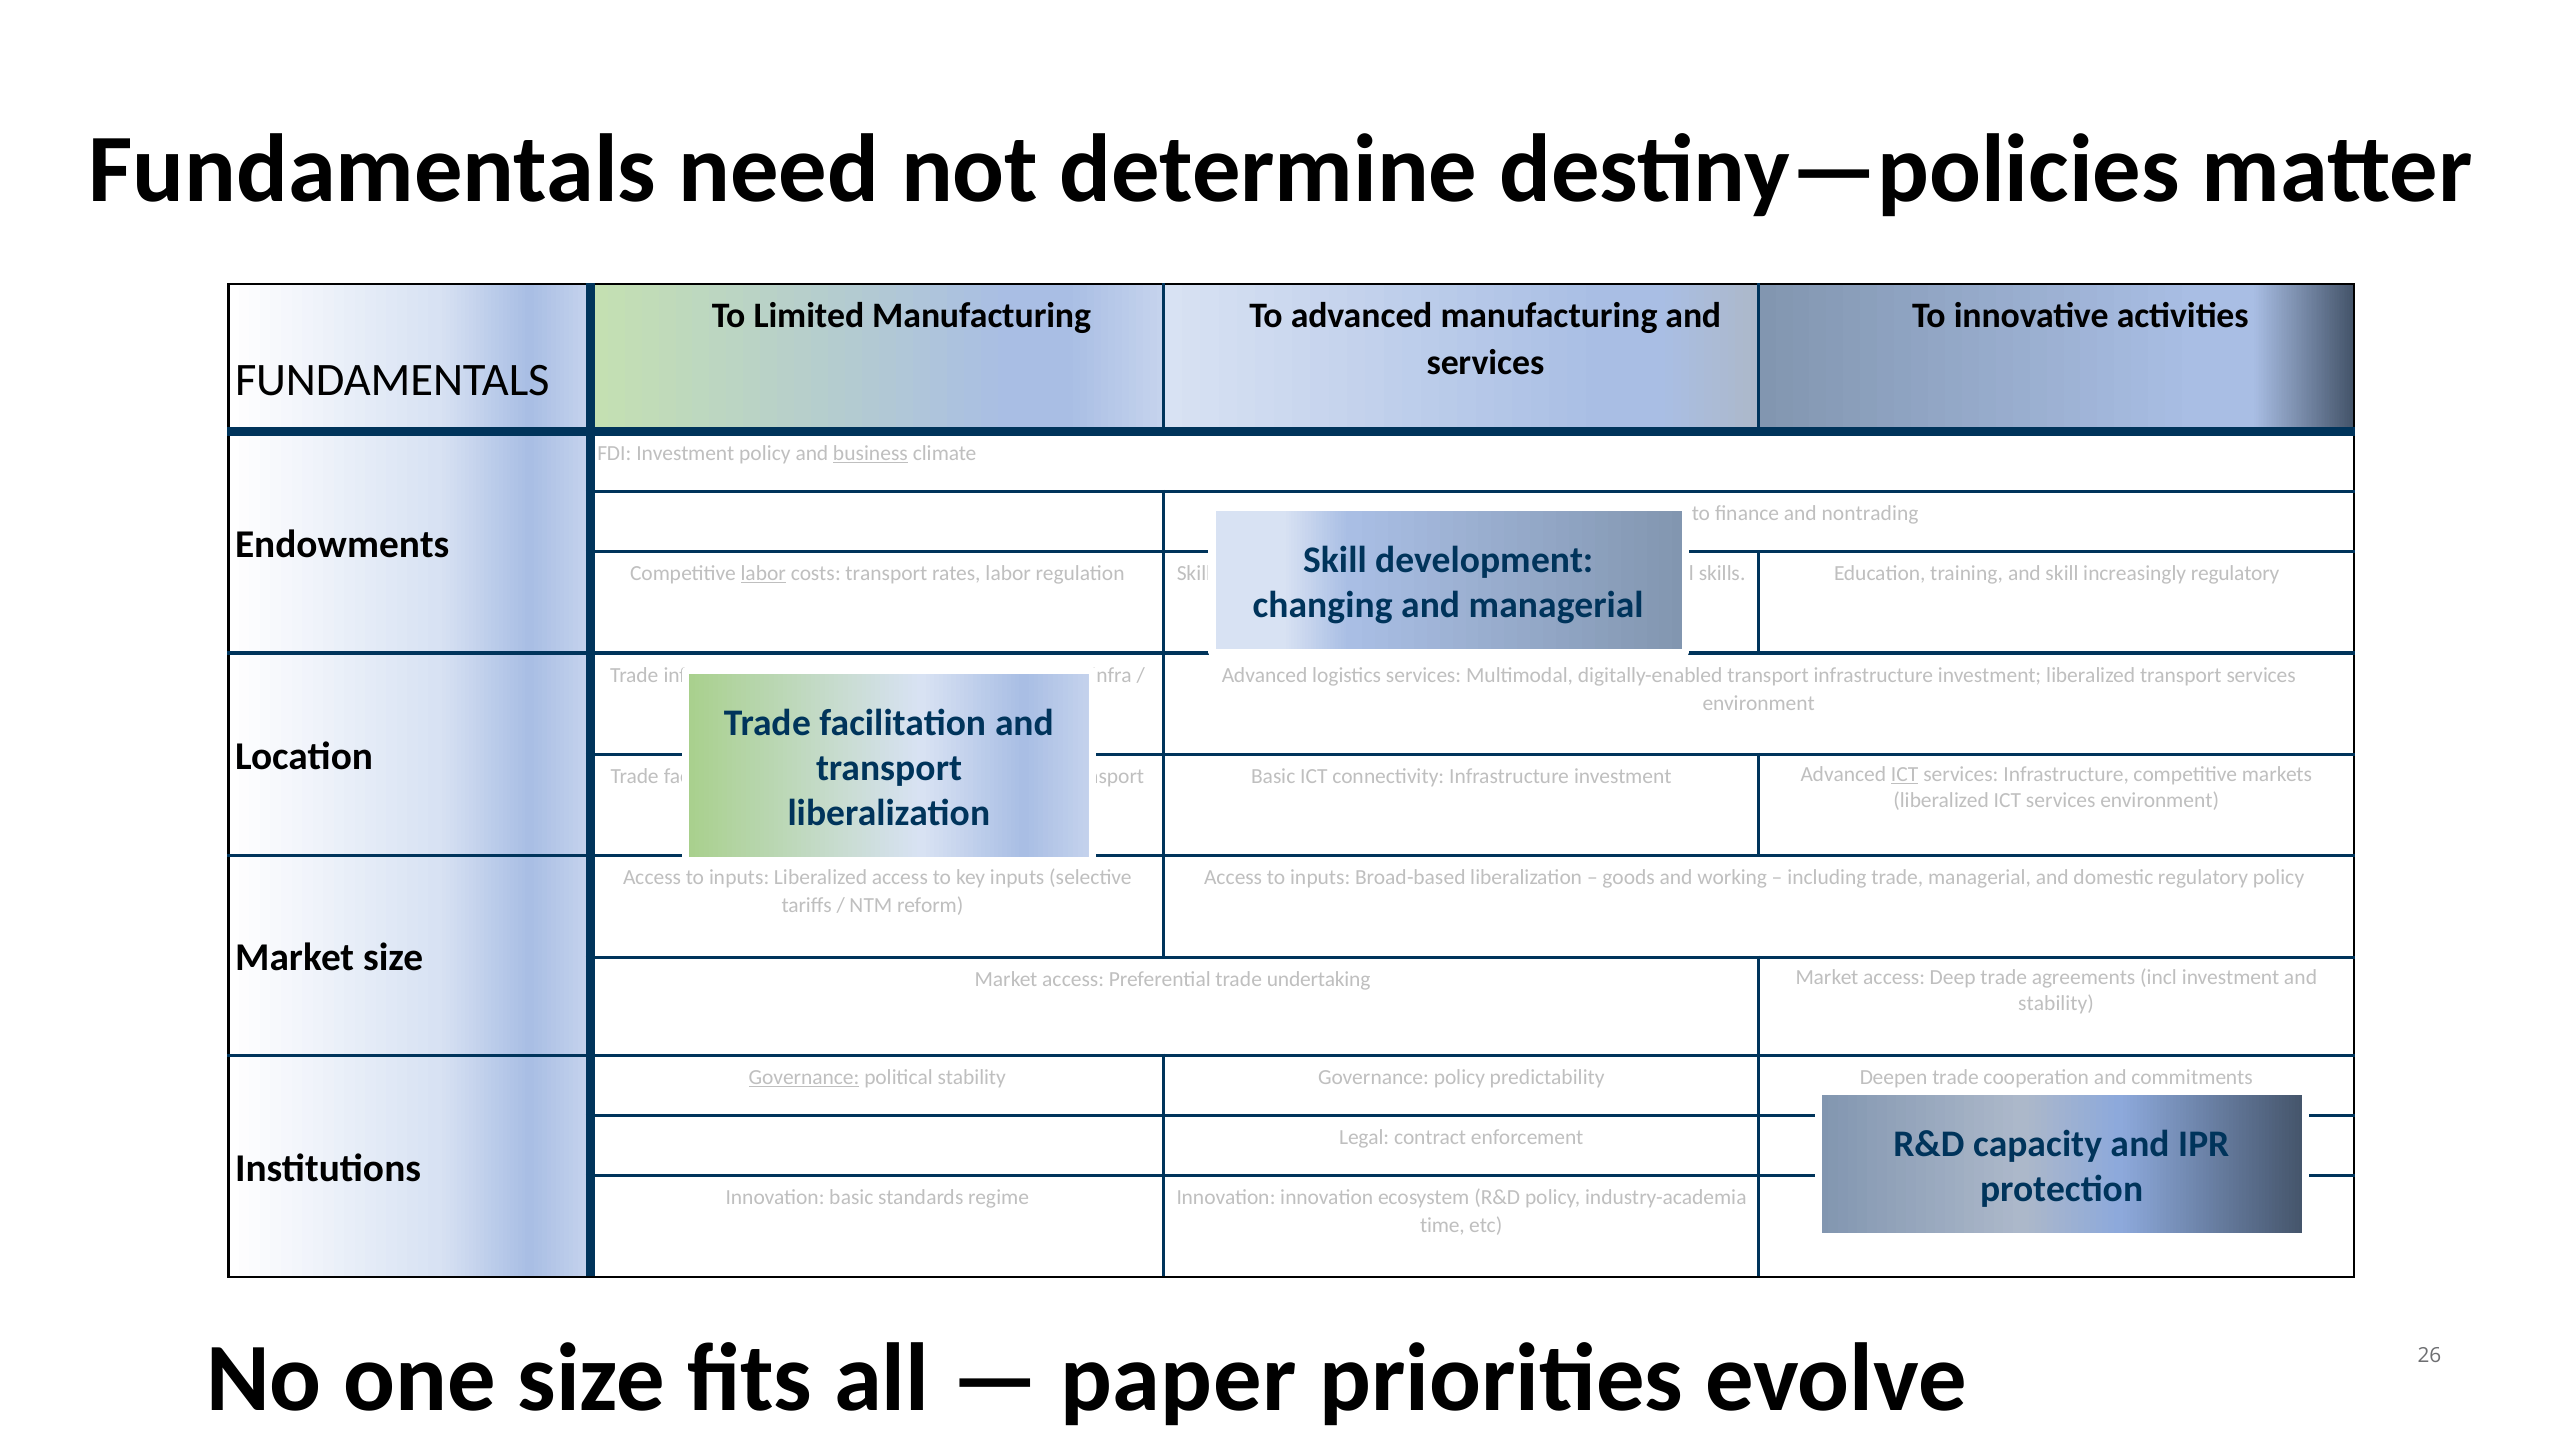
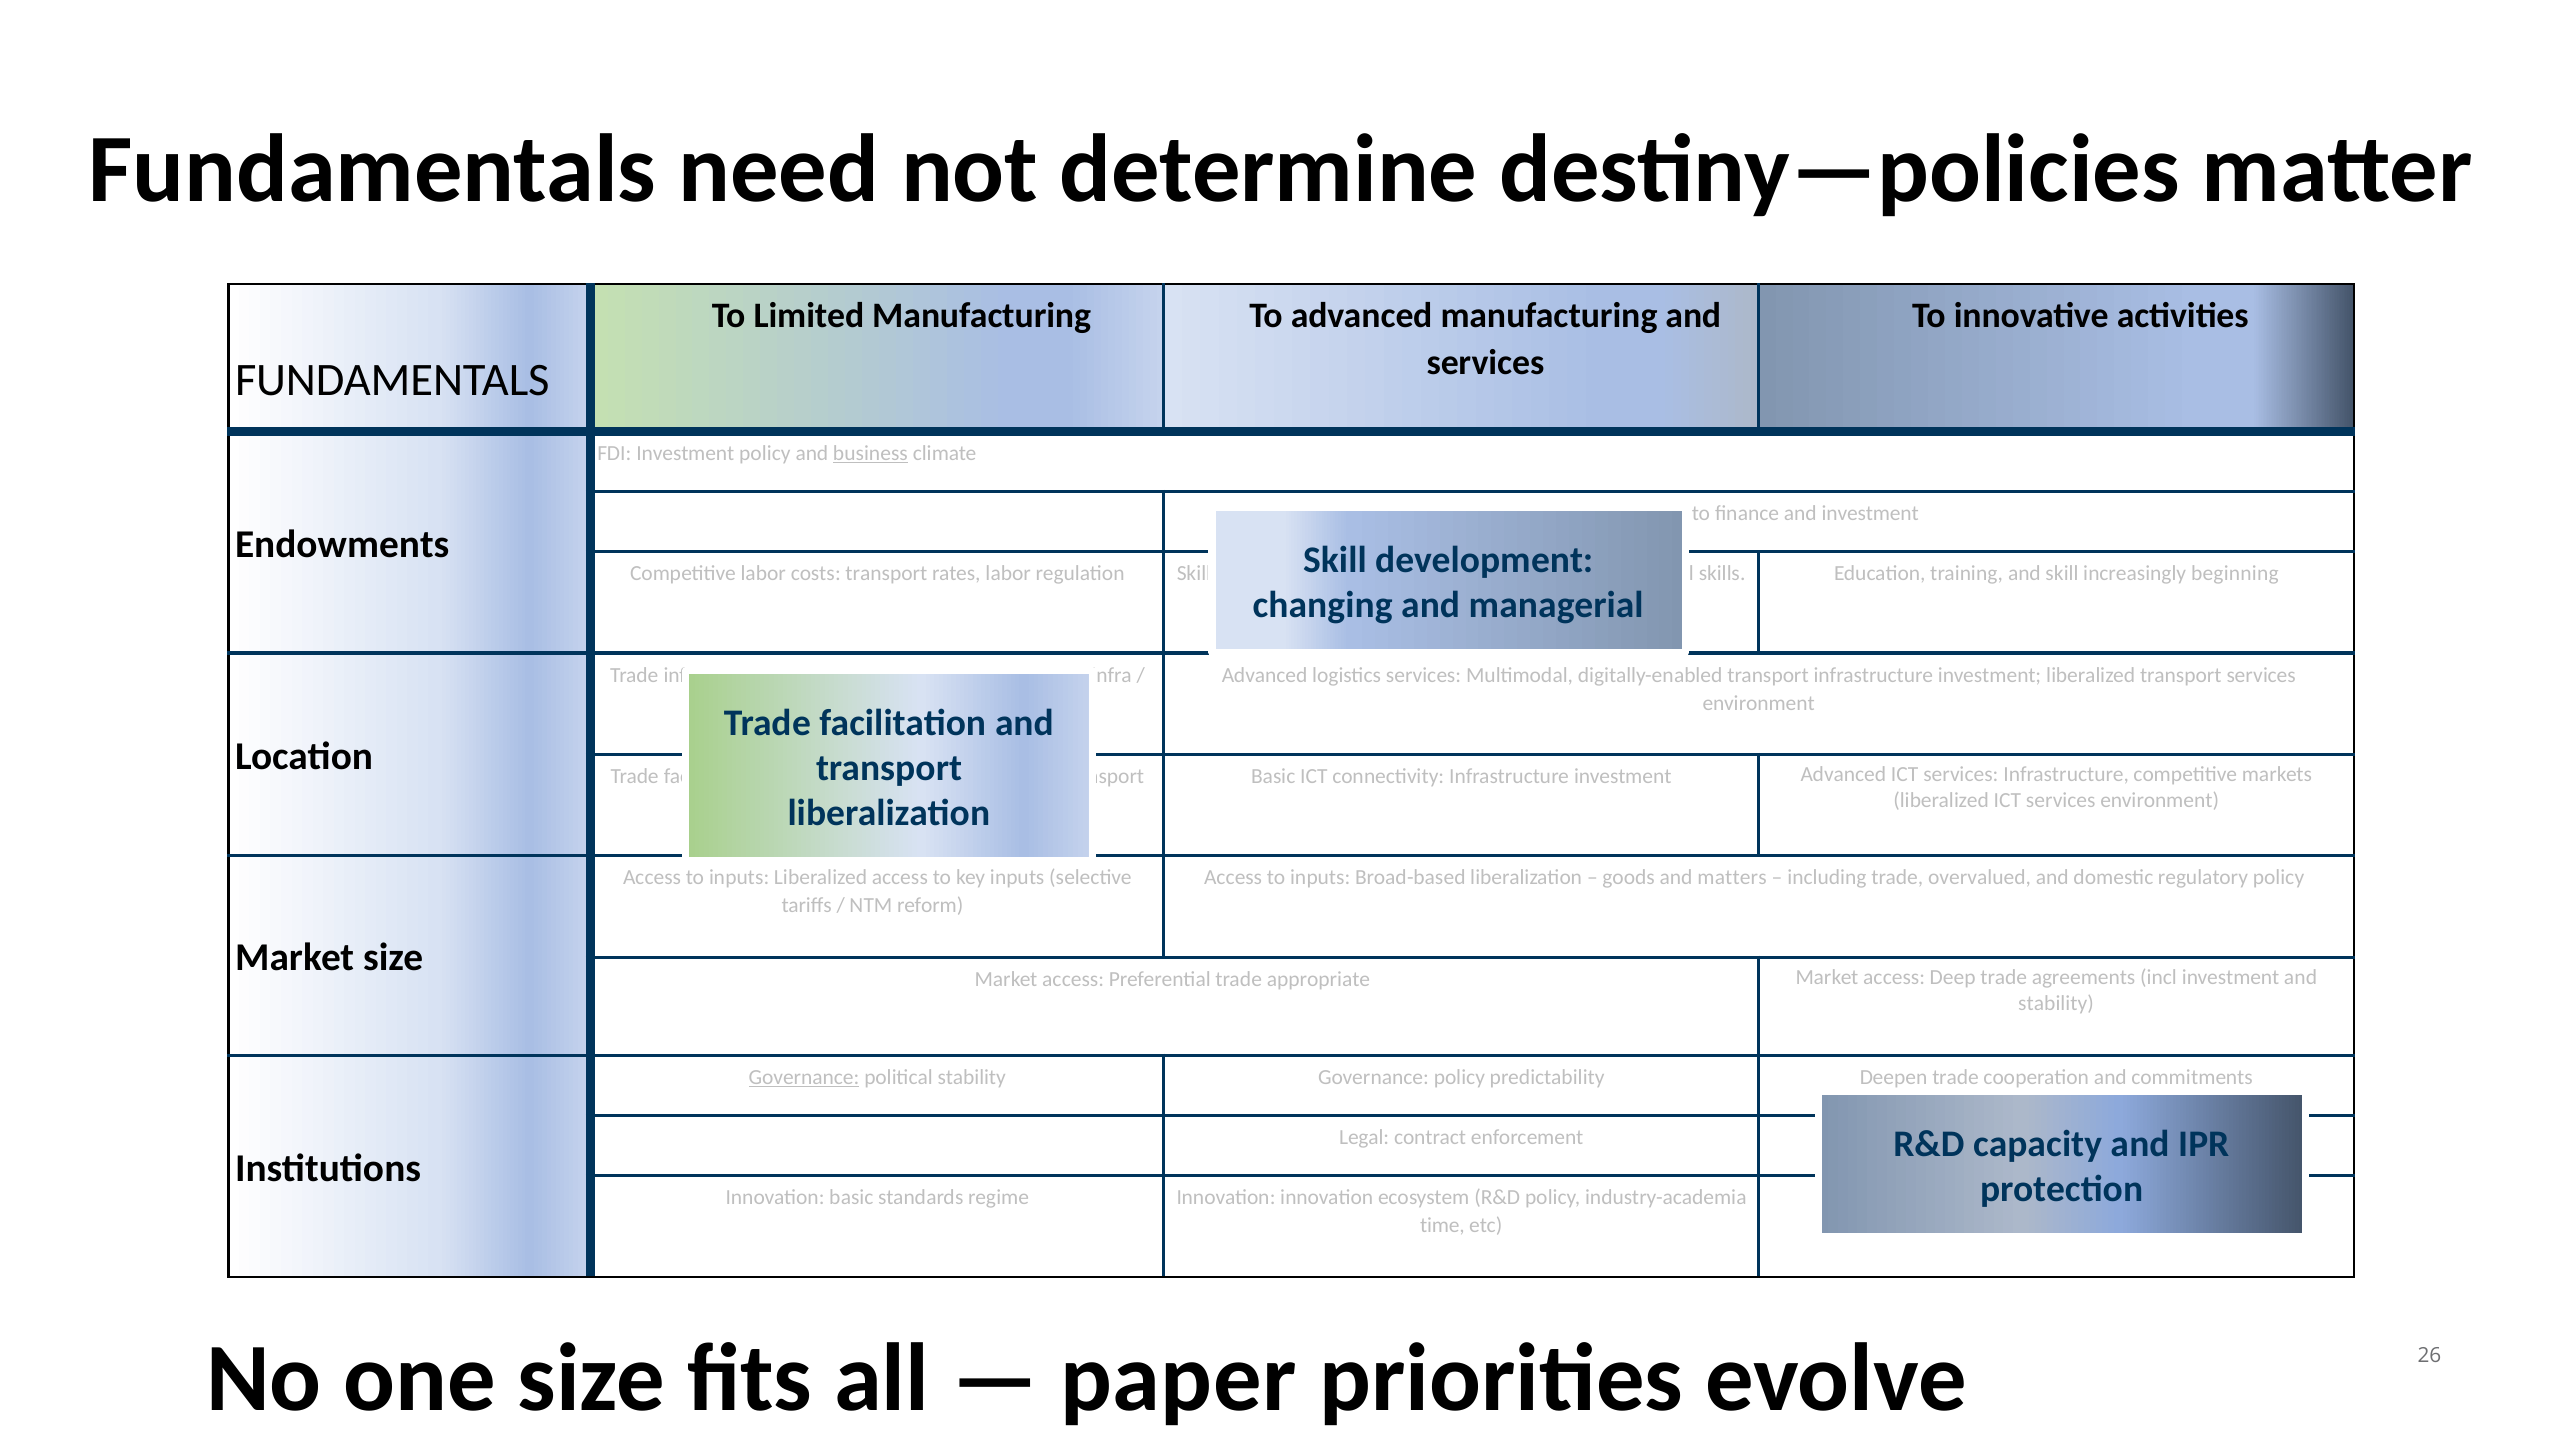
and nontrading: nontrading -> investment (1870, 513)
labor underline: present -> none (763, 574)
increasingly regulatory: regulatory -> beginning (2235, 574)
ICT underline: present -> none (1905, 775)
working: working -> matters (1732, 878)
trade managerial: managerial -> overvalued (1980, 878)
undertaking: undertaking -> appropriate (1319, 979)
